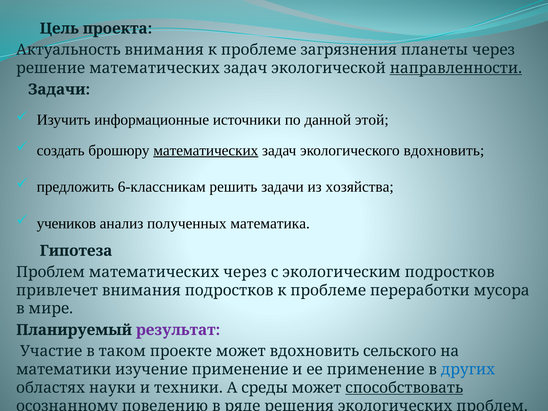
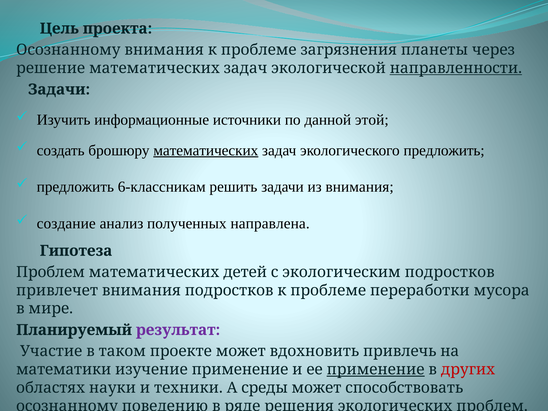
Актуальность: Актуальность -> Осознанному (68, 50)
экологического вдохновить: вдохновить -> предложить (444, 150)
из хозяйства: хозяйства -> внимания (360, 187)
учеников: учеников -> создание (66, 223)
математика: математика -> направлена (270, 223)
математических через: через -> детей (245, 272)
сельского: сельского -> привлечь (400, 351)
применение underline: none -> present (376, 370)
других colour: blue -> red (468, 370)
способствовать underline: present -> none (404, 388)
